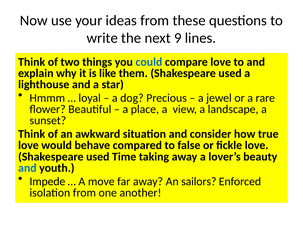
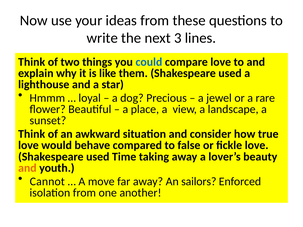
9: 9 -> 3 (178, 38)
and colour: blue -> orange (27, 168)
Impede: Impede -> Cannot (47, 182)
